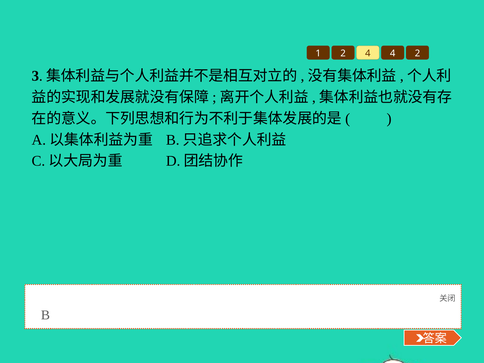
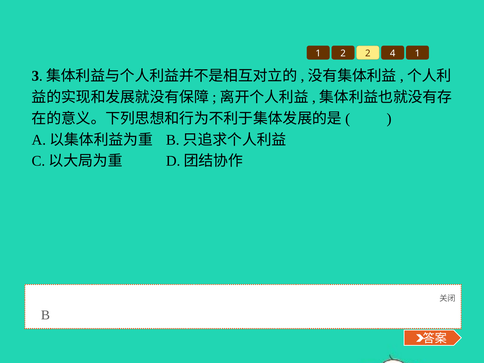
2 4: 4 -> 2 (368, 53)
4 2: 2 -> 1 (417, 53)
